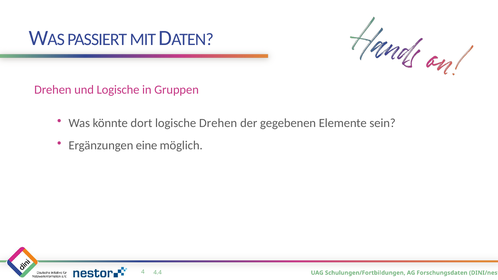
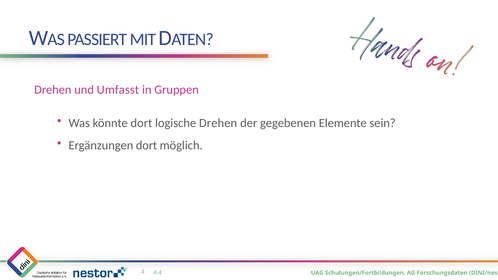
und Logische: Logische -> Umfasst (118, 90)
Ergänzungen eine: eine -> dort (147, 146)
